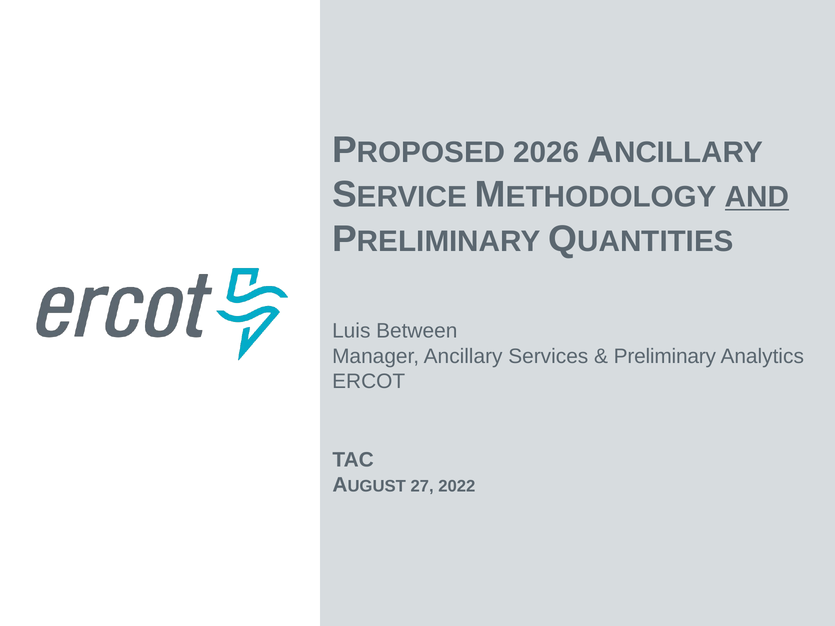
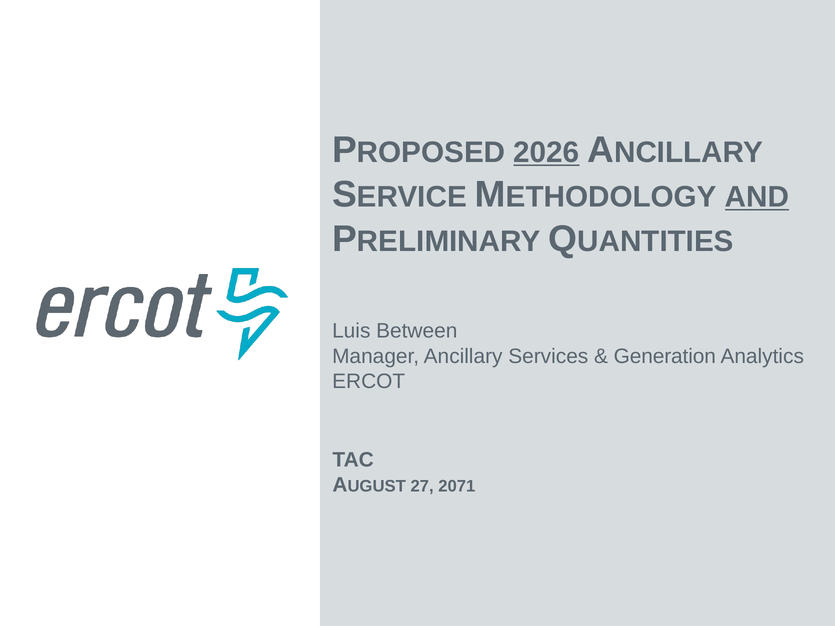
2026 underline: none -> present (546, 153)
Preliminary: Preliminary -> Generation (665, 356)
2022: 2022 -> 2071 (457, 486)
